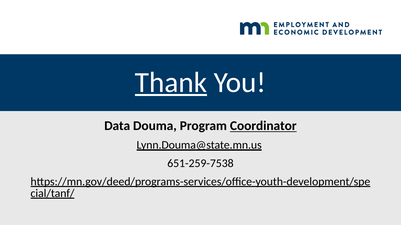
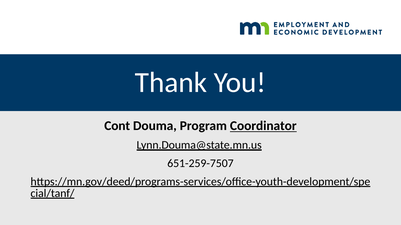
Thank underline: present -> none (171, 83)
Data: Data -> Cont (117, 126)
651-259-7538: 651-259-7538 -> 651-259-7507 (200, 164)
